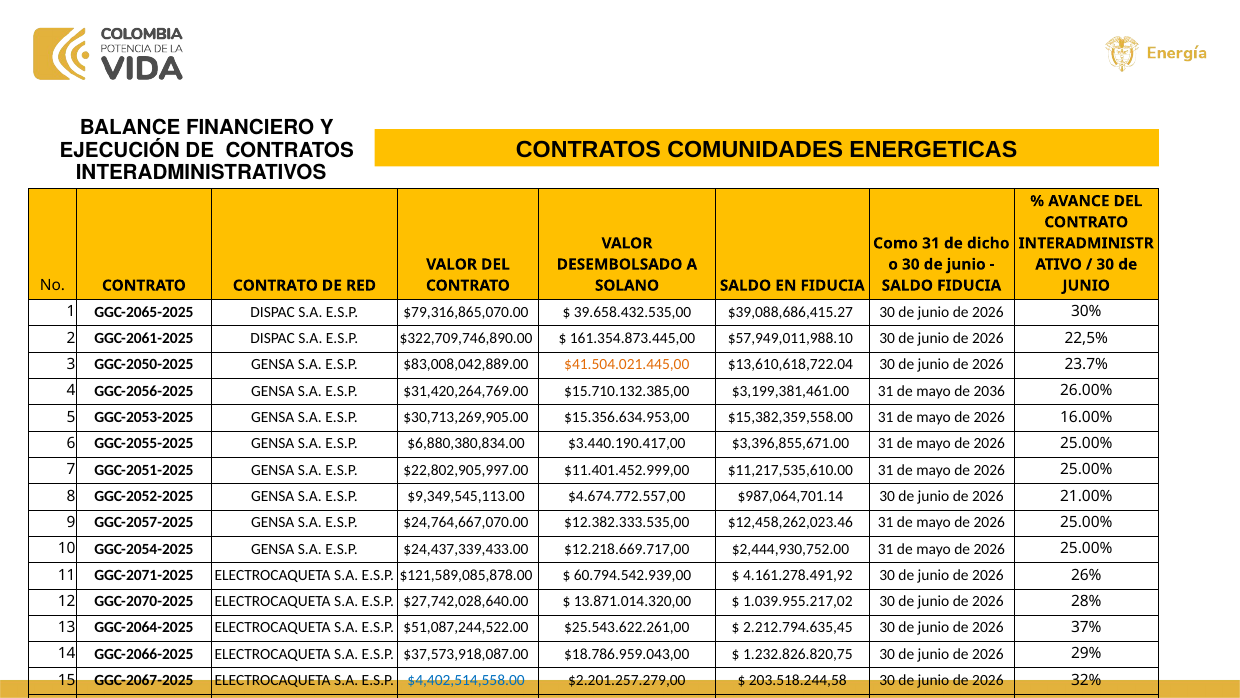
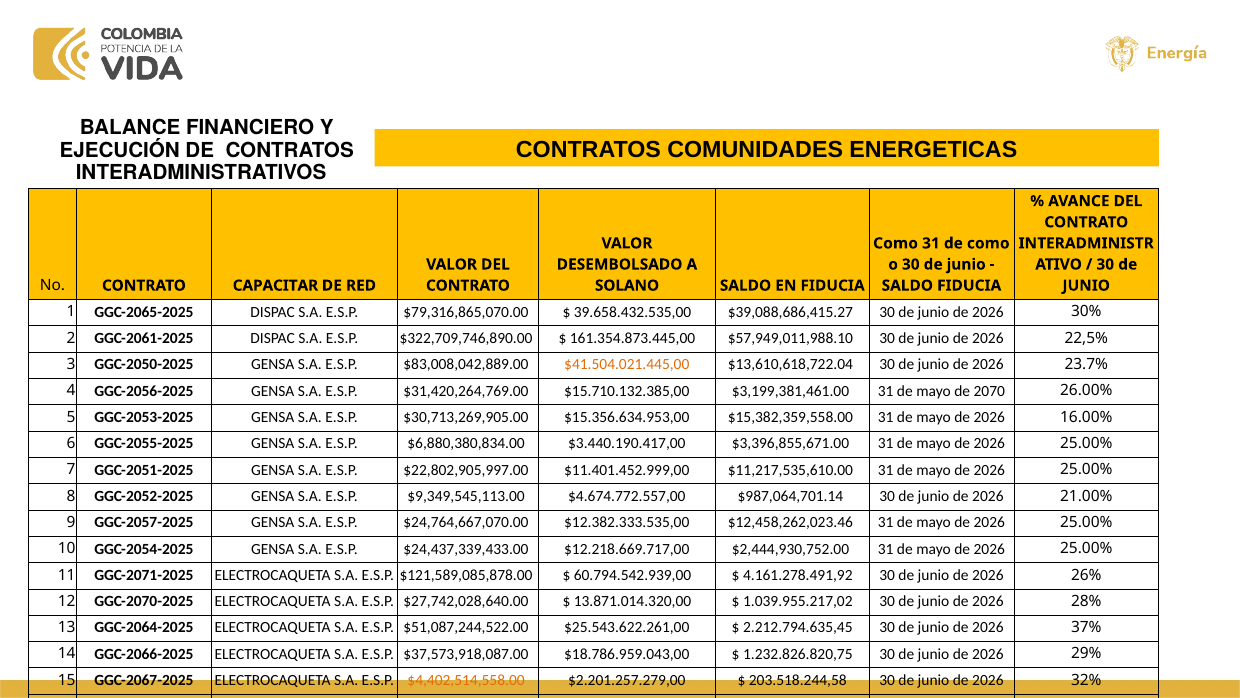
de dicho: dicho -> como (988, 243)
CONTRATO CONTRATO: CONTRATO -> CAPACITAR (275, 285)
2036: 2036 -> 2070 (989, 391)
$4,402,514,558.00 colour: blue -> orange (466, 680)
